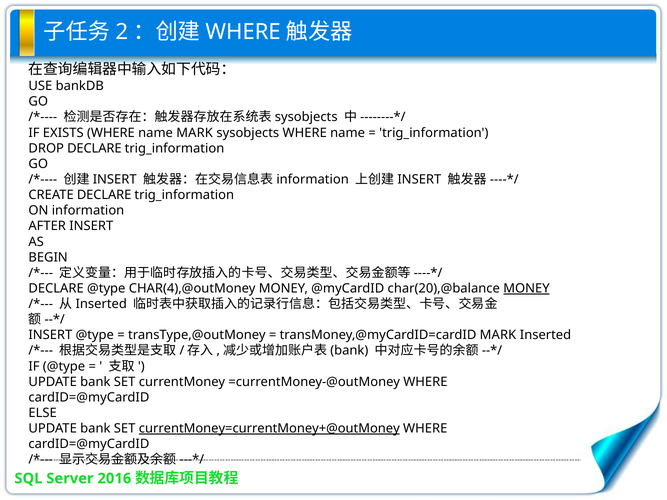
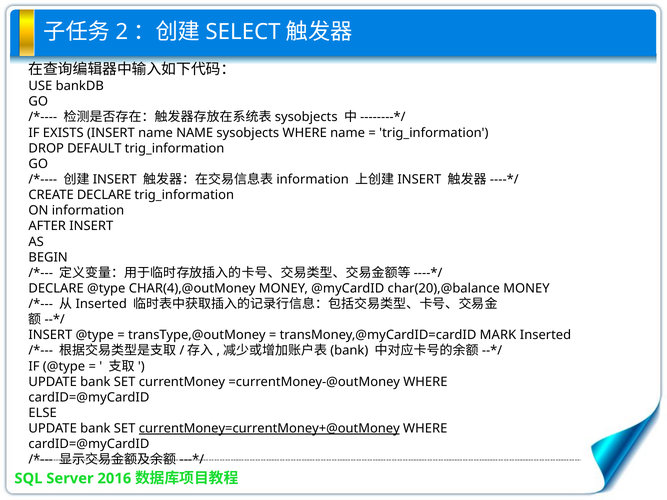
WHERE: WHERE -> SELECT (243, 32)
EXISTS WHERE: WHERE -> INSERT (111, 133)
name MARK: MARK -> NAME (195, 133)
DROP DECLARE: DECLARE -> DEFAULT (94, 148)
MONEY underline: present -> none (526, 289)
